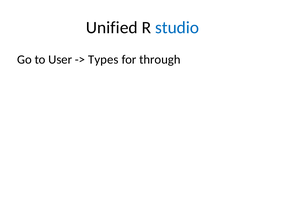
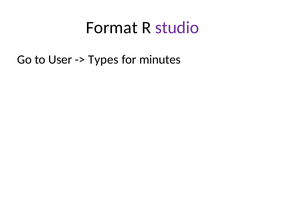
Unified: Unified -> Format (112, 28)
studio colour: blue -> purple (177, 28)
through: through -> minutes (160, 60)
